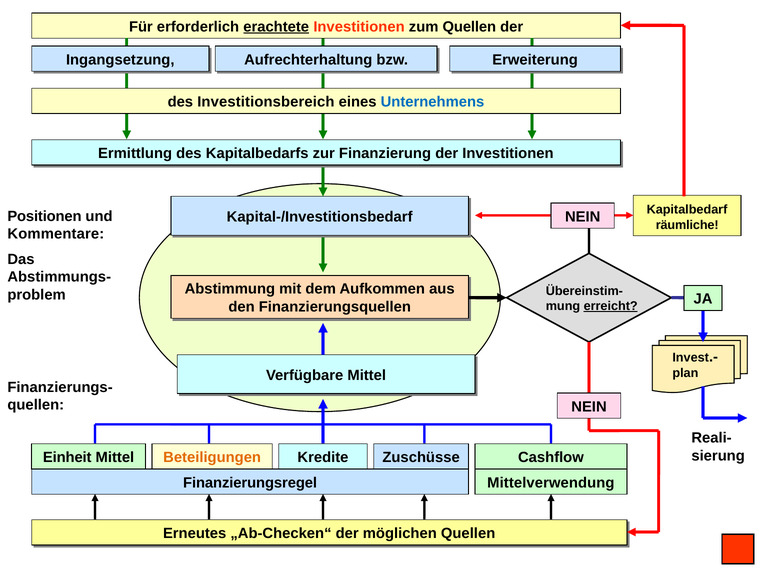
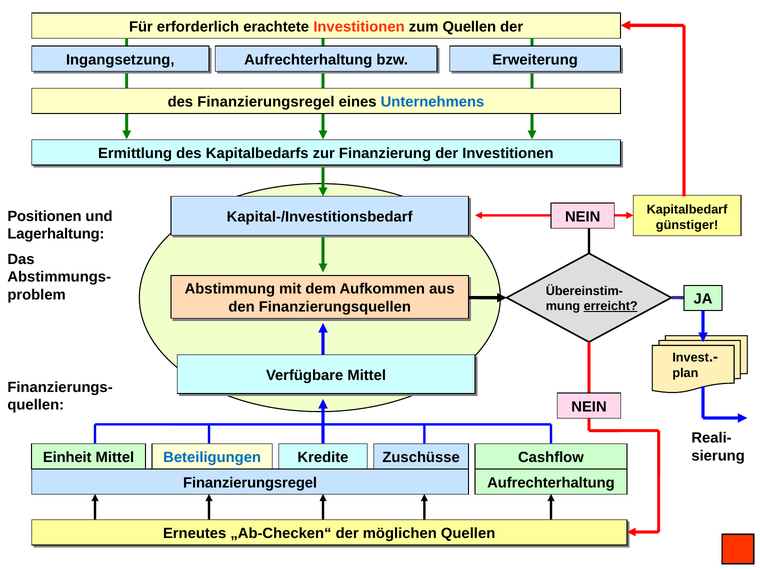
erachtete underline: present -> none (276, 27)
des Investitionsbereich: Investitionsbereich -> Finanzierungsregel (266, 102)
räumliche: räumliche -> günstiger (687, 225)
Kommentare: Kommentare -> Lagerhaltung (56, 234)
Beteiligungen colour: orange -> blue (212, 457)
Mittelverwendung: Mittelverwendung -> Aufrechterhaltung (551, 483)
